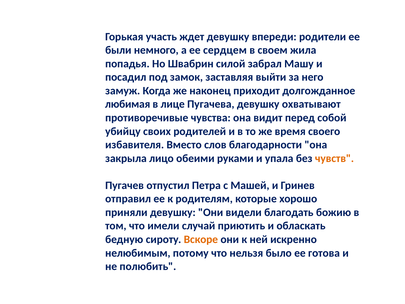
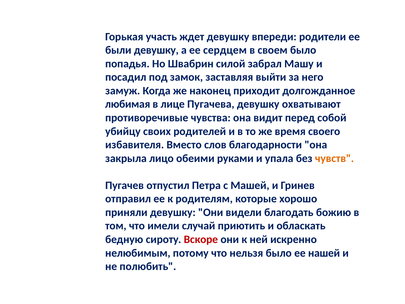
были немного: немного -> девушку (156, 50)
своем жила: жила -> было (303, 50)
Вскоре colour: orange -> red (201, 239)
готова: готова -> нашей (324, 253)
